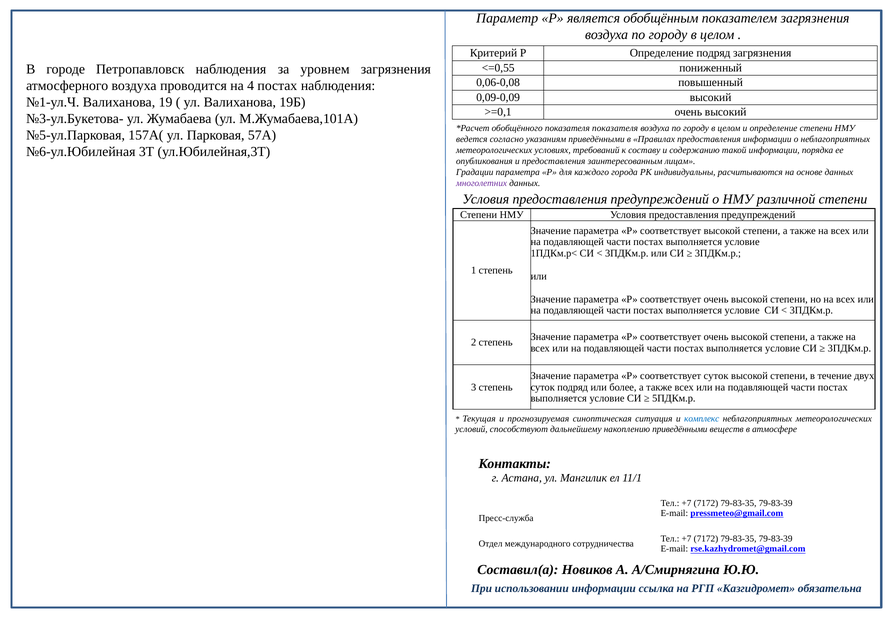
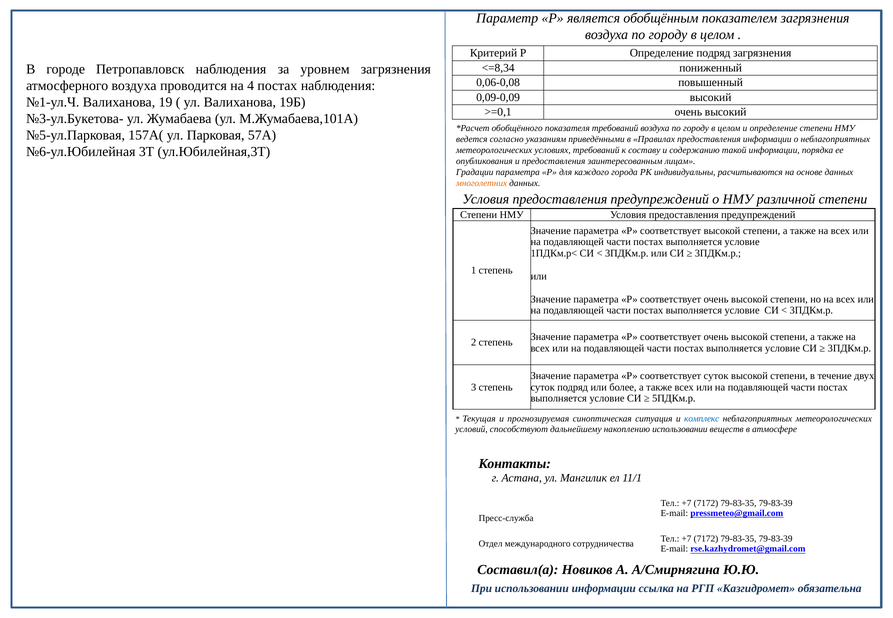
<=0,55: <=0,55 -> <=8,34 (498, 68)
показателя показателя: показателя -> требований (615, 128)
многолетних colour: purple -> orange (482, 183)
накоплению приведёнными: приведёнными -> использовании (680, 430)
